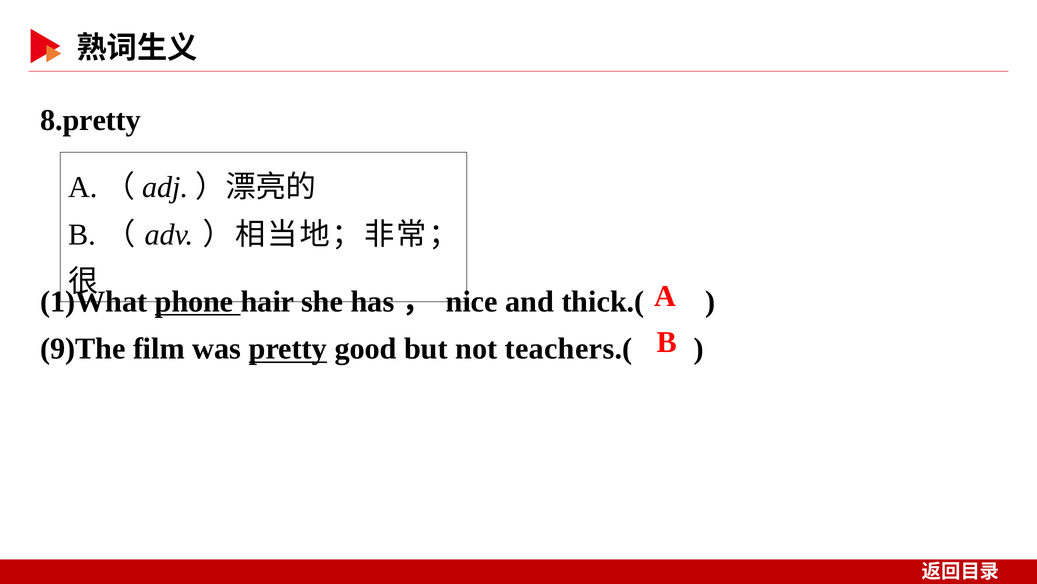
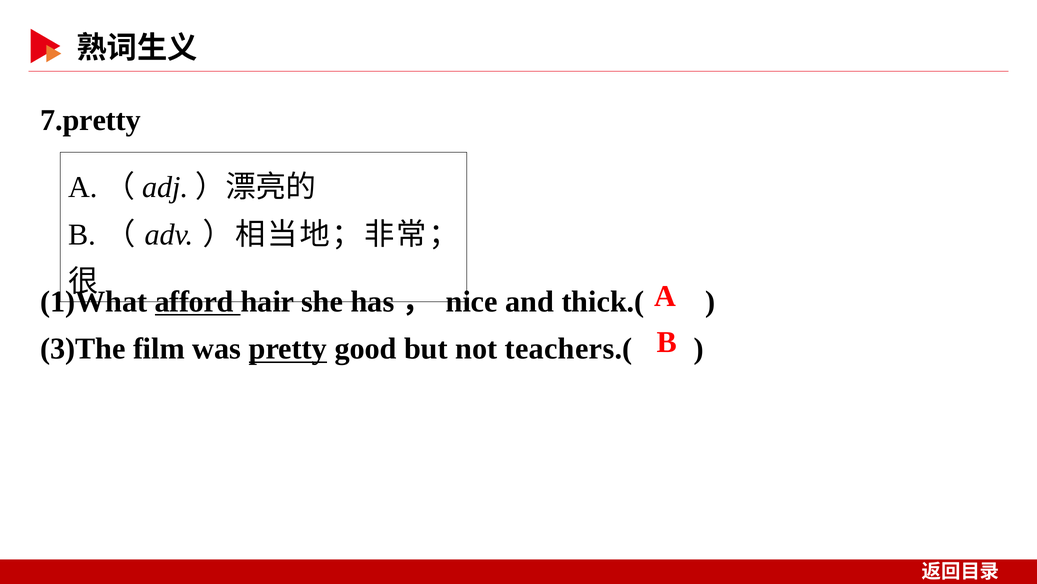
8.pretty: 8.pretty -> 7.pretty (90, 120)
phone: phone -> afford (194, 301)
9)The: 9)The -> 3)The (83, 348)
